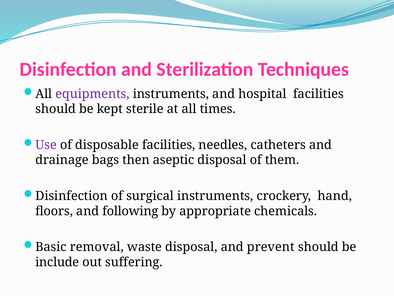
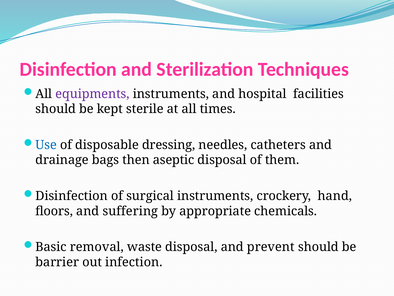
Use colour: purple -> blue (46, 145)
disposable facilities: facilities -> dressing (169, 145)
following: following -> suffering (130, 211)
include: include -> barrier (57, 262)
suffering: suffering -> infection (134, 262)
